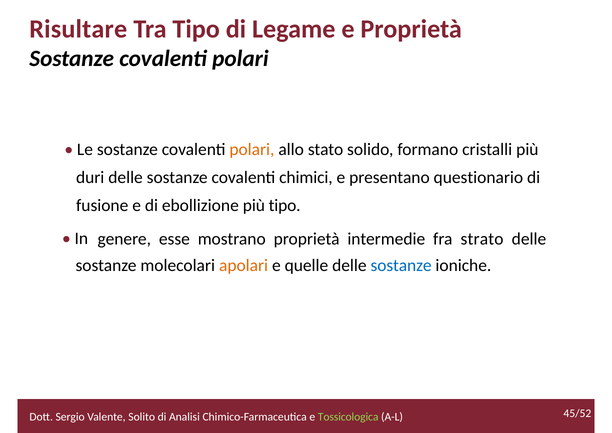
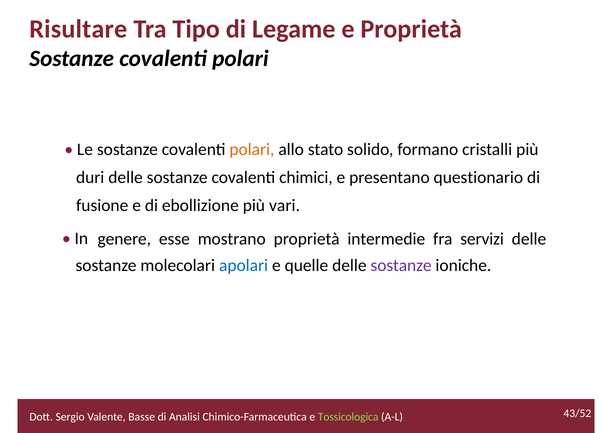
più tipo: tipo -> vari (285, 205)
strato: strato -> servizi (482, 239)
apolari colour: orange -> blue (244, 265)
sostanze colour: blue -> purple (401, 265)
Solito: Solito -> Basse (142, 416)
45/52: 45/52 -> 43/52 (577, 413)
